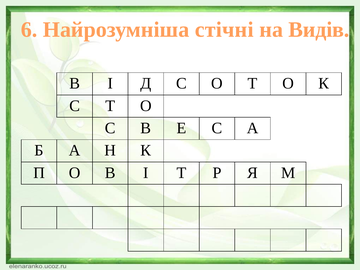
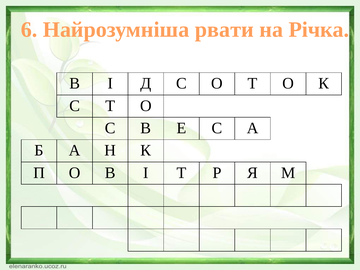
стічні: стічні -> рвати (224, 30)
Видів: Видів -> Річка (319, 30)
